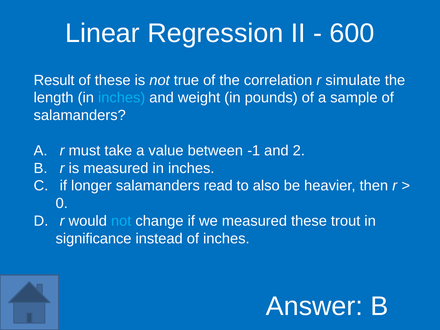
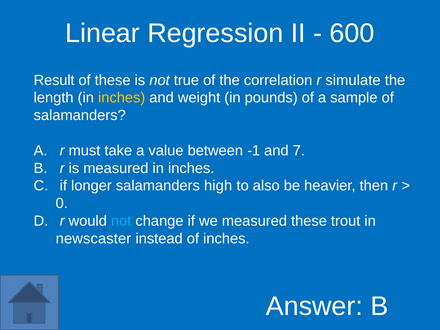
inches colour: light blue -> yellow (122, 98)
2: 2 -> 7 (299, 151)
read: read -> high (218, 186)
significance: significance -> newscaster (93, 239)
